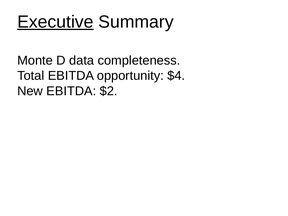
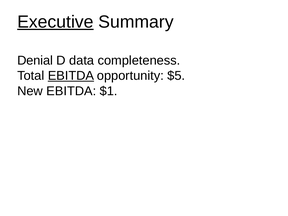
Monte: Monte -> Denial (35, 60)
EBITDA underline: none -> present (71, 76)
$4: $4 -> $5 (176, 76)
$2: $2 -> $1 (109, 91)
